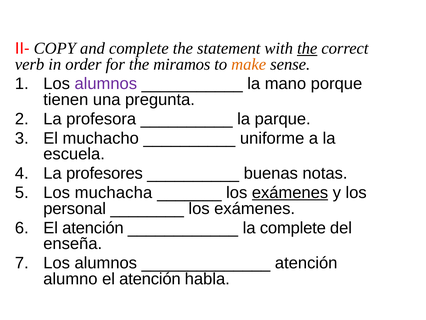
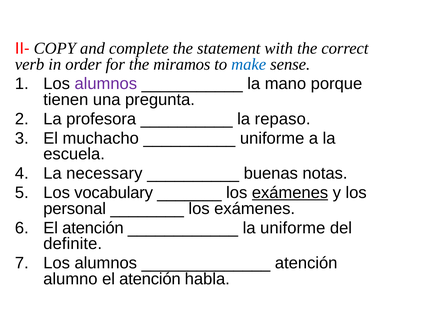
the underline: present -> none (307, 48)
make colour: orange -> blue (249, 64)
parque: parque -> repaso (283, 119)
profesores: profesores -> necessary (104, 173)
muchacha: muchacha -> vocabulary (114, 192)
la complete: complete -> uniforme (293, 228)
enseña: enseña -> definite (73, 243)
